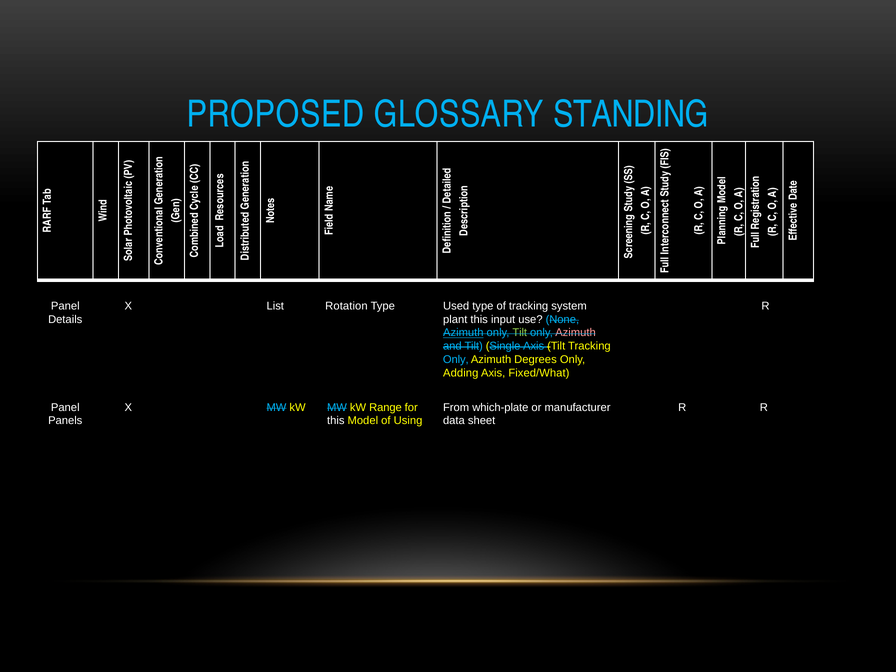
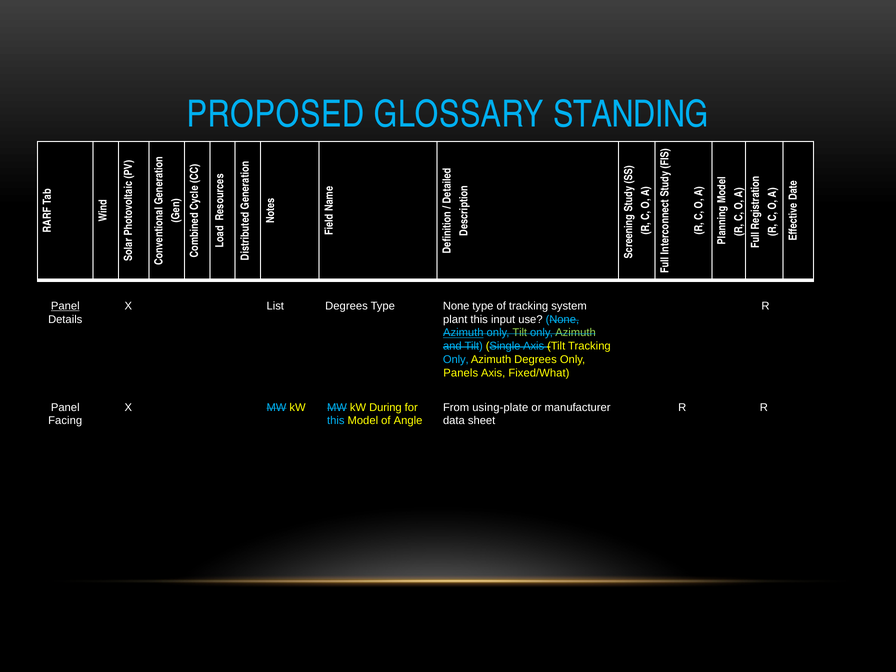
Panel underline: none -> present (65, 306)
List Rotation: Rotation -> Degrees (347, 306)
Type Used: Used -> None (456, 306)
Azimuth colour: pink -> light green (576, 333)
Adding: Adding -> Panels (461, 373)
Range: Range -> During (385, 407)
which-plate: which-plate -> using-plate (500, 407)
Panels: Panels -> Facing (65, 421)
this colour: white -> light blue (336, 421)
Using: Using -> Angle (408, 421)
